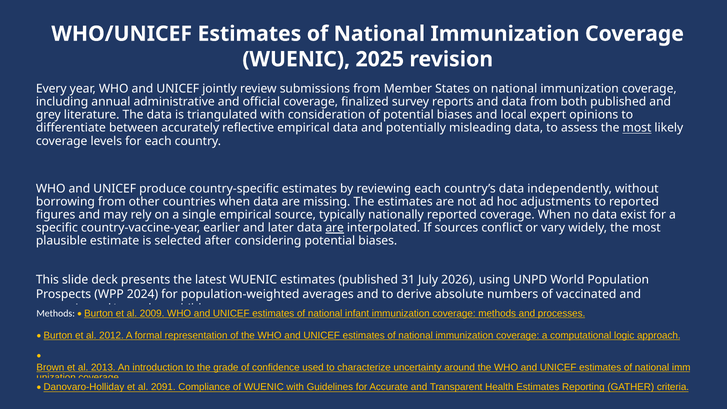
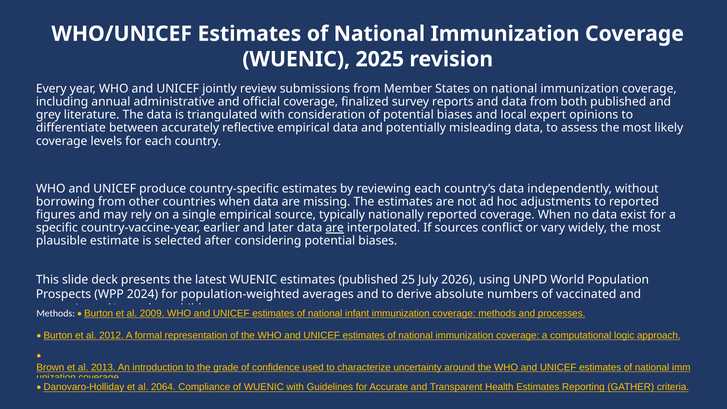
most underline: present -> none (637, 128)
31: 31 -> 25 (408, 279)
2091: 2091 -> 2064 (163, 387)
